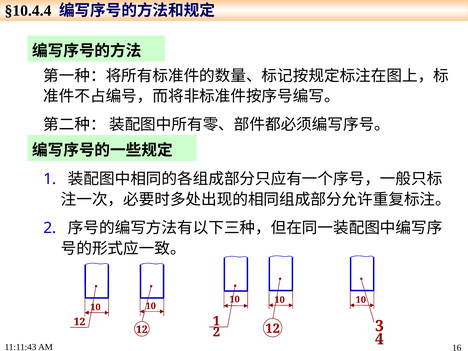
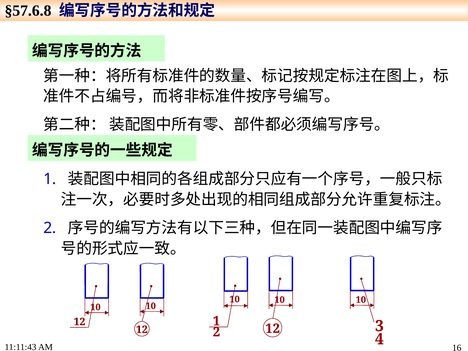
§10.4.4: §10.4.4 -> §57.6.8 (28, 11)
